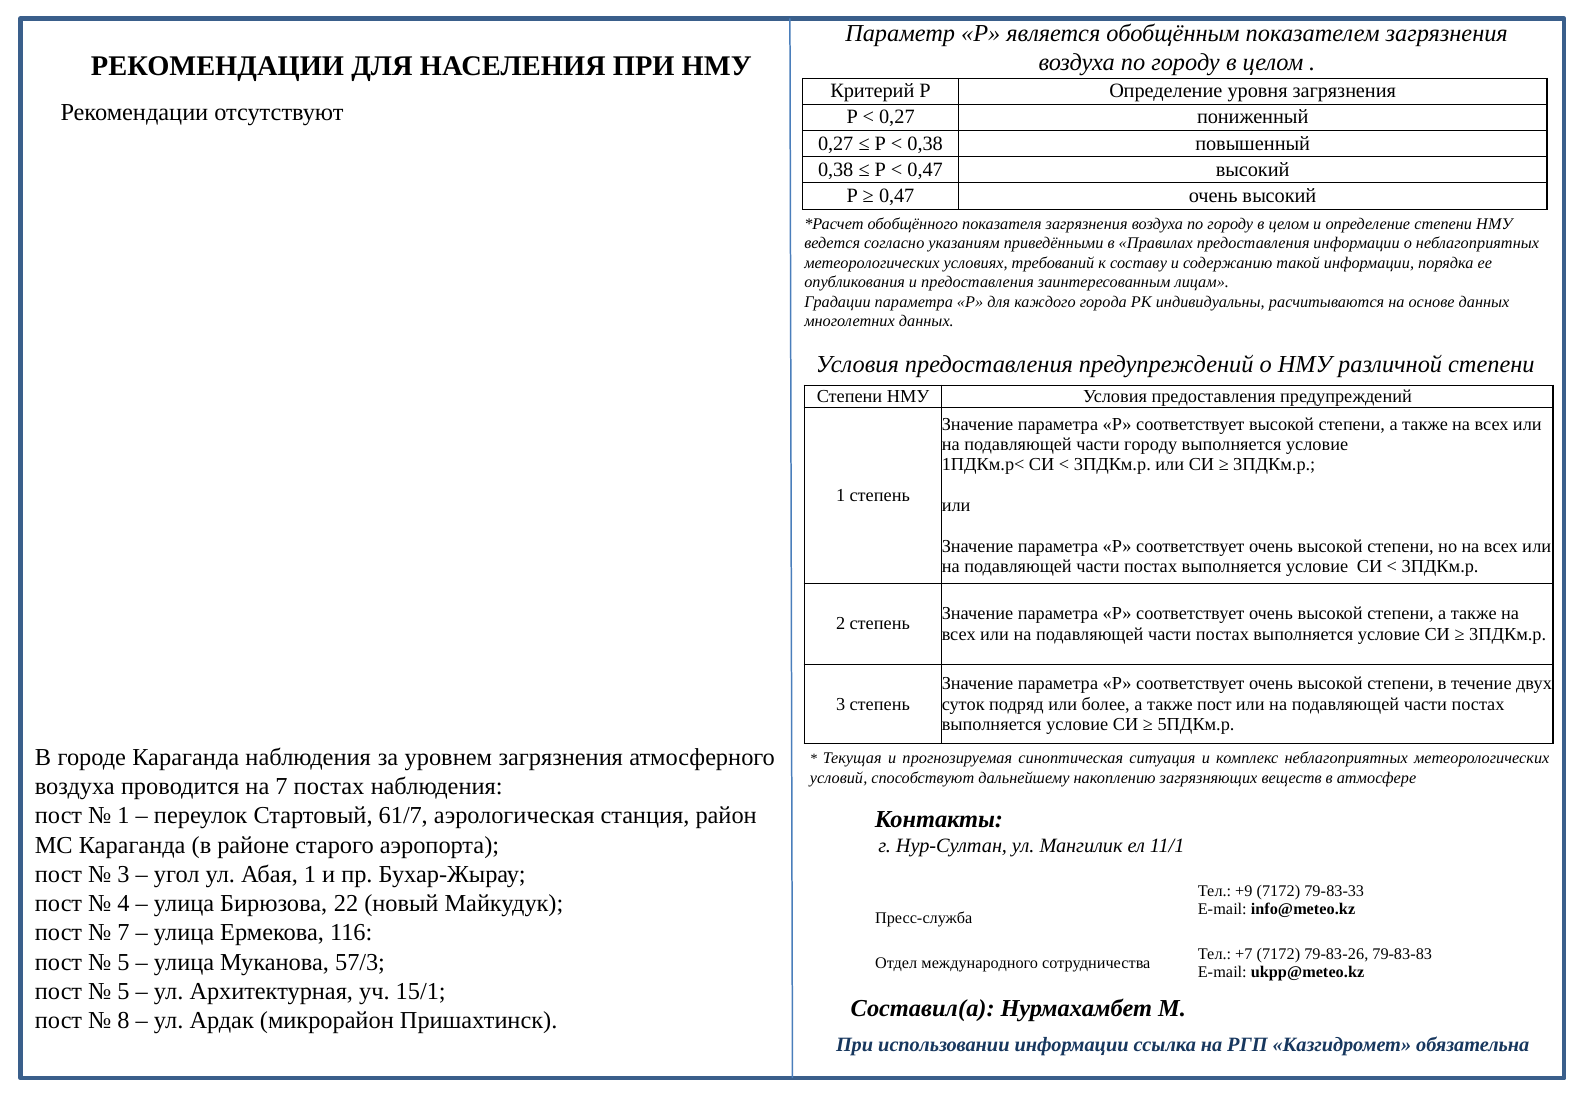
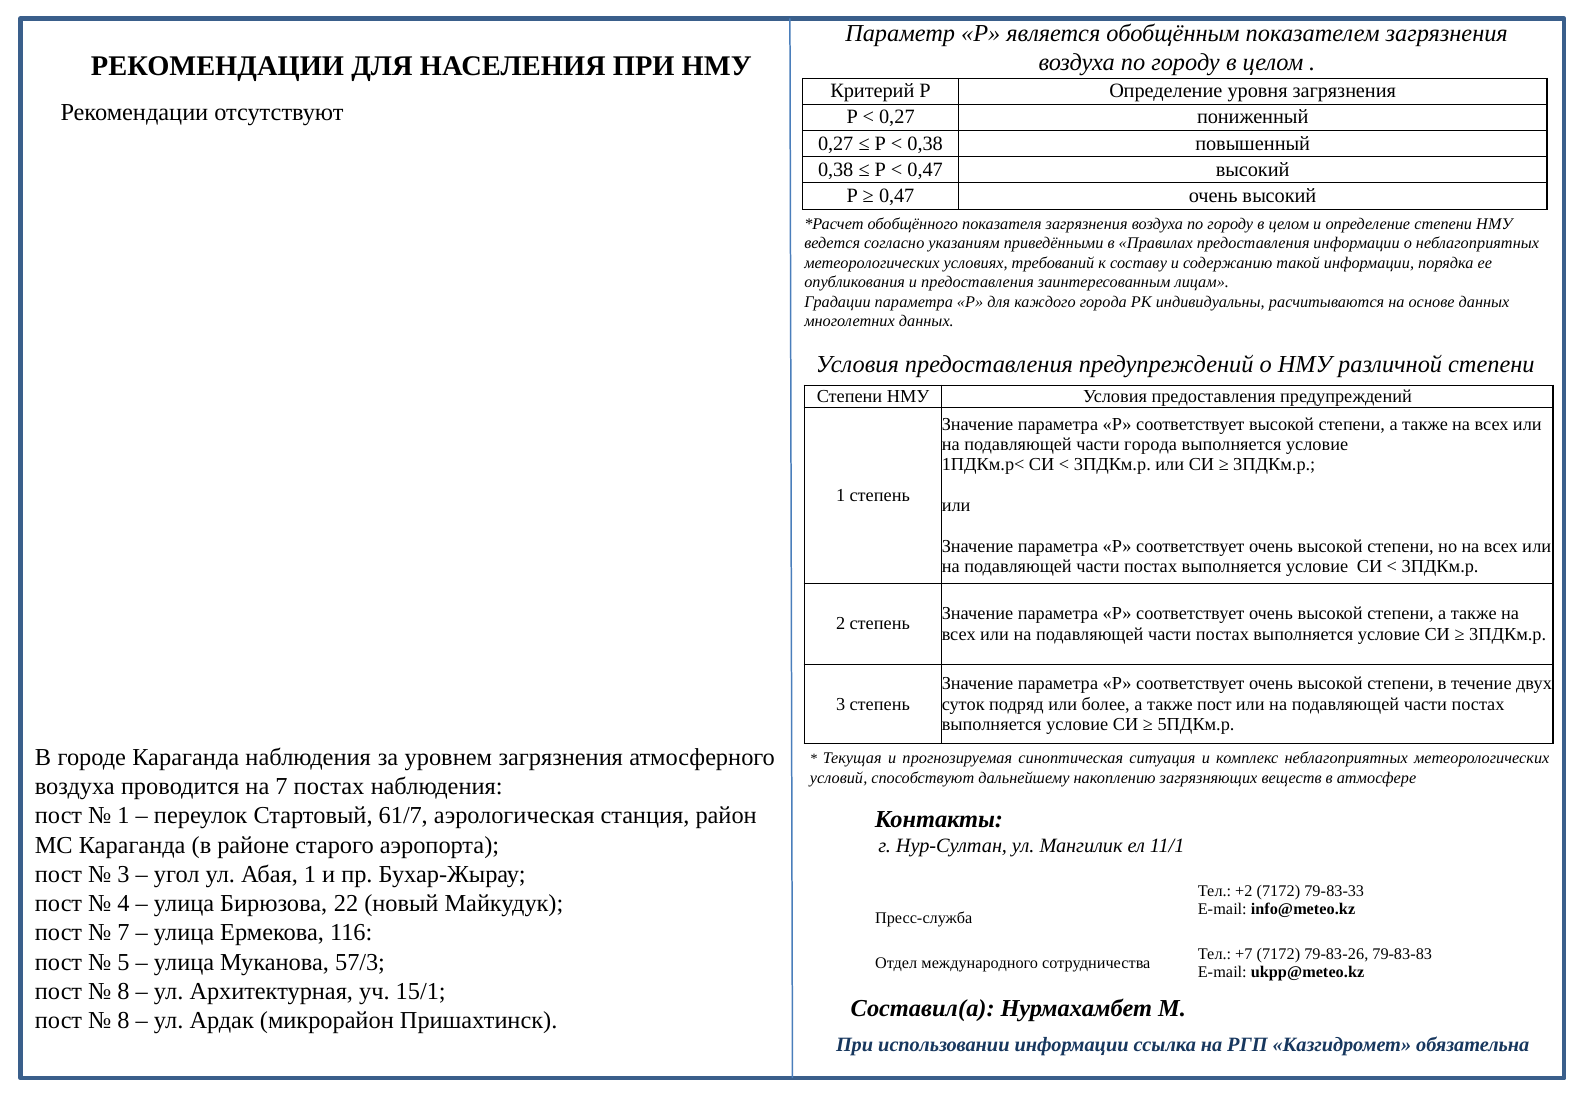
части городу: городу -> города (1151, 445)
+9: +9 -> +2 (1244, 891)
5: 5 -> 8 (124, 992)
